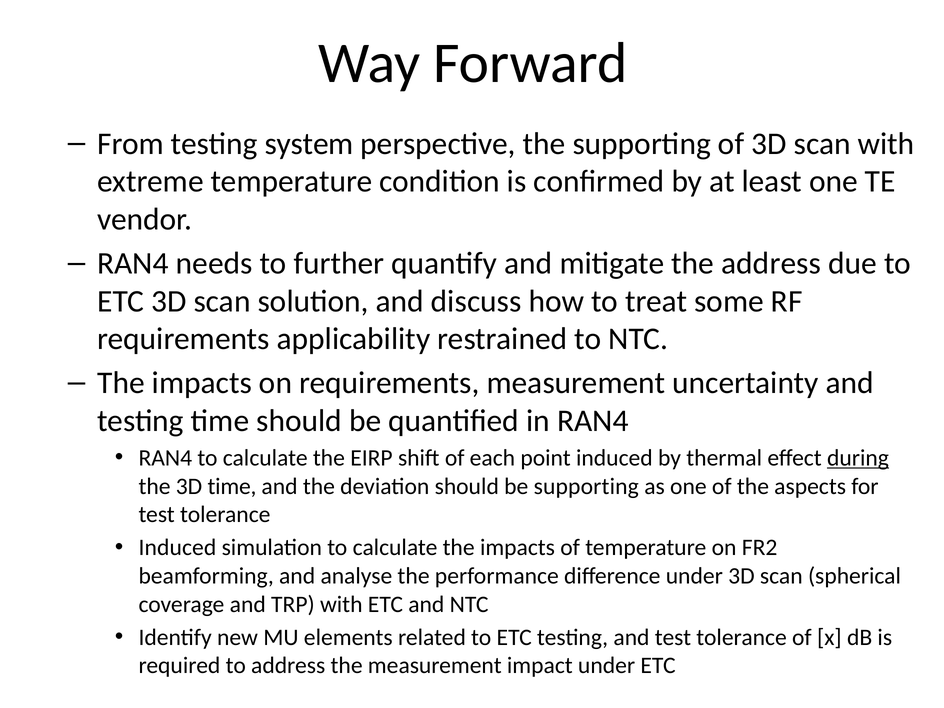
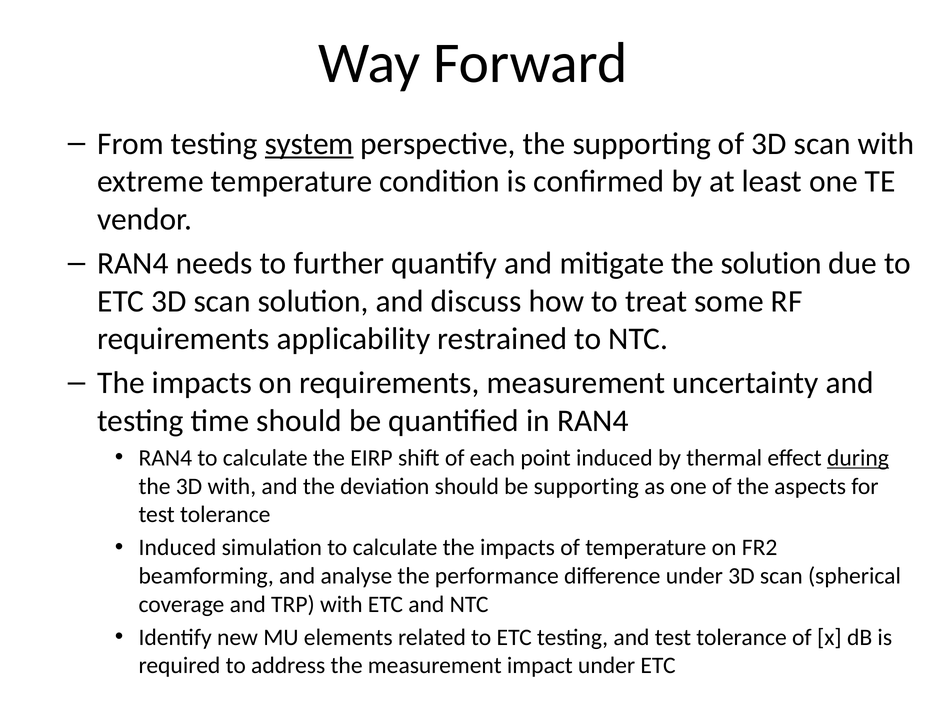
system underline: none -> present (309, 144)
the address: address -> solution (771, 263)
3D time: time -> with (232, 486)
